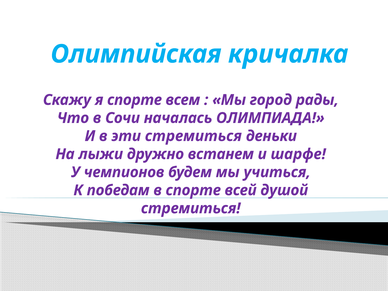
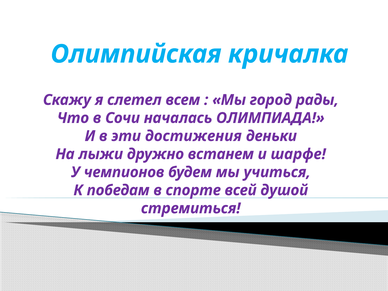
я спорте: спорте -> слетел (134, 100)
эти стремиться: стремиться -> достижения (193, 136)
